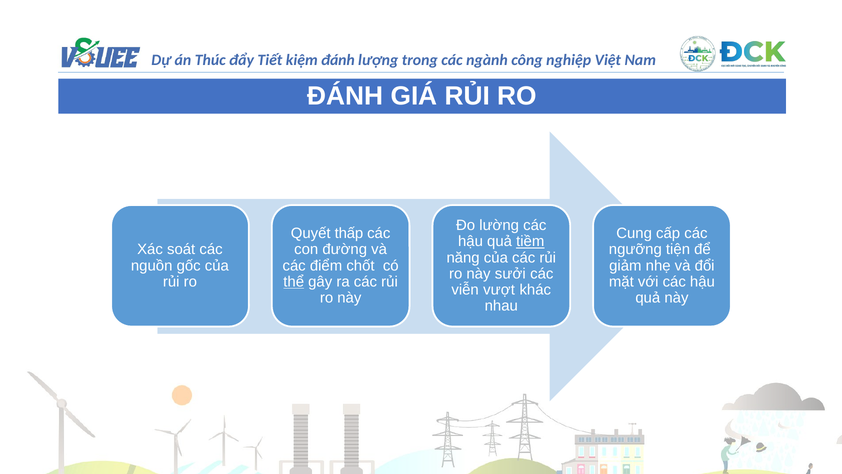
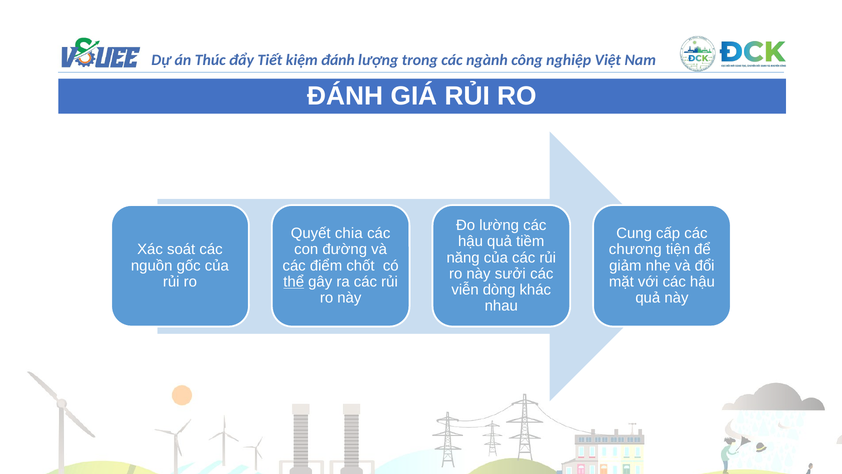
thấp: thấp -> chia (349, 233)
tiềm underline: present -> none (530, 241)
ngưỡng: ngưỡng -> chương (635, 249)
vượt: vượt -> dòng (499, 290)
